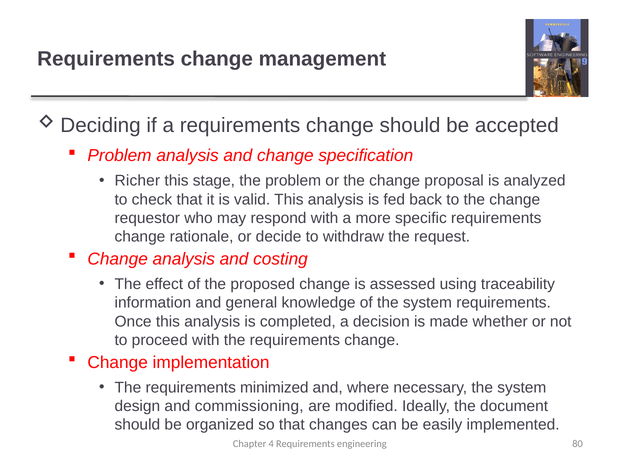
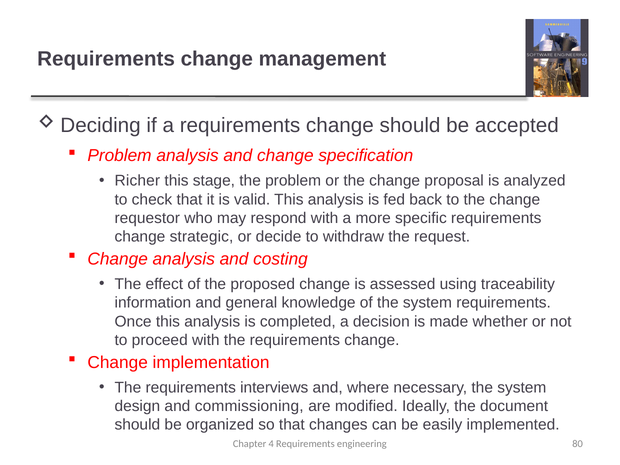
rationale: rationale -> strategic (201, 237)
minimized: minimized -> interviews (274, 388)
